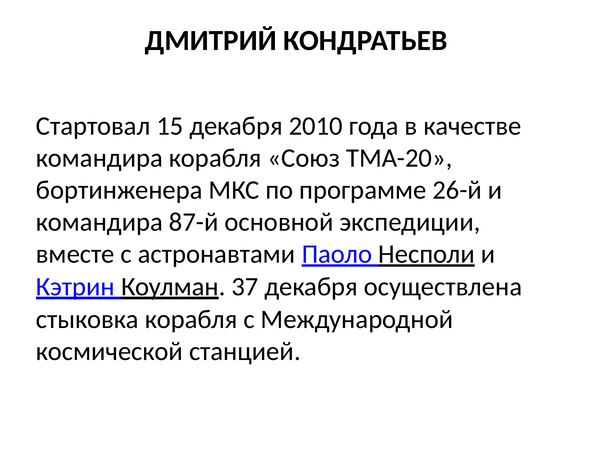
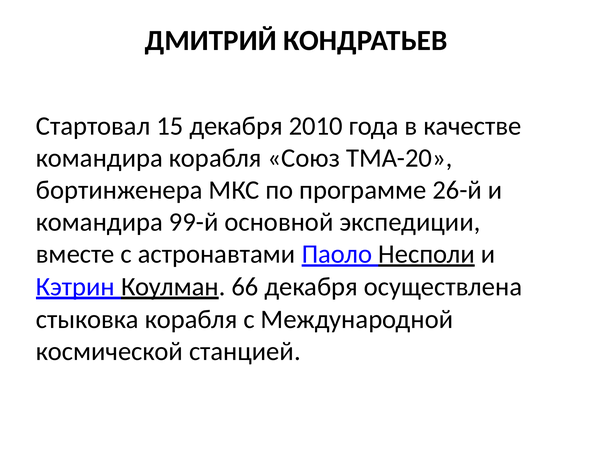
87-й: 87-й -> 99-й (194, 222)
37: 37 -> 66 (245, 286)
